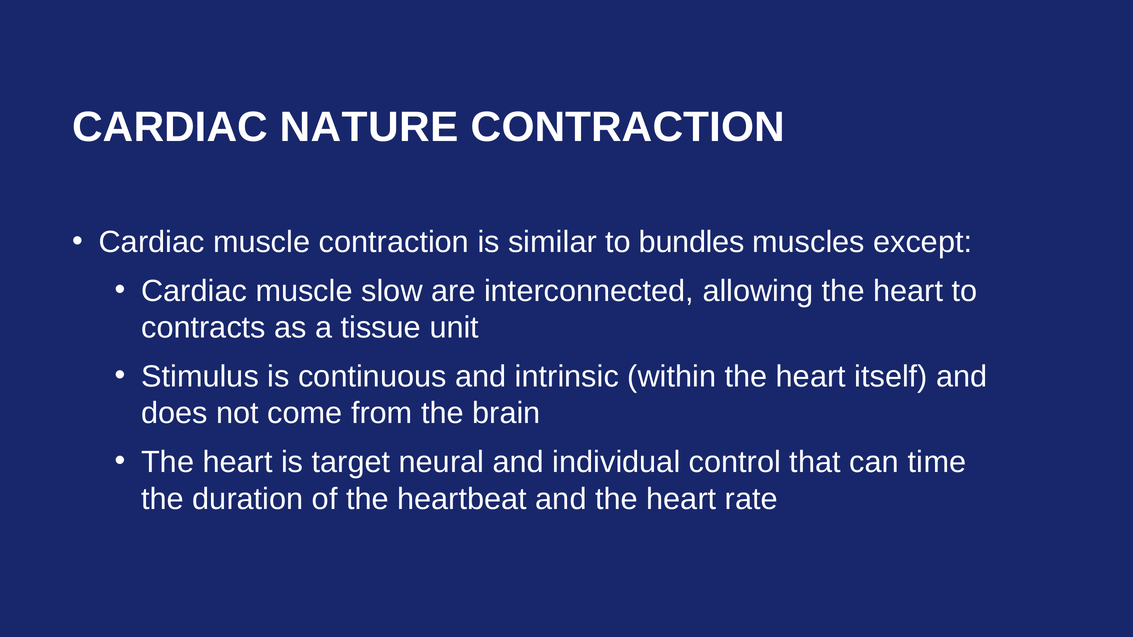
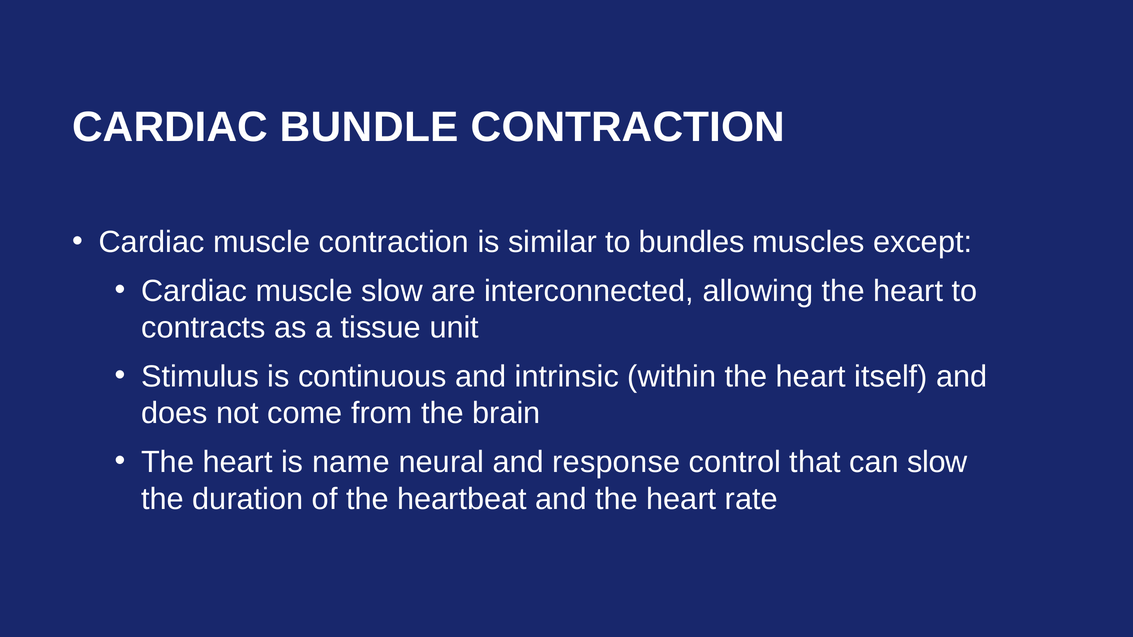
NATURE: NATURE -> BUNDLE (369, 127)
target: target -> name (351, 462)
individual: individual -> response (616, 462)
can time: time -> slow (937, 462)
